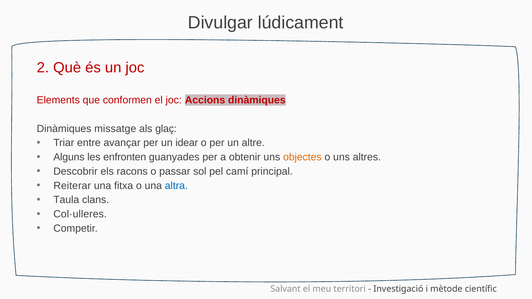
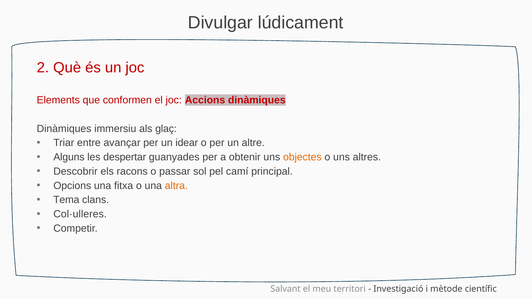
missatge: missatge -> immersiu (115, 129)
enfronten: enfronten -> despertar (125, 157)
Reiterar: Reiterar -> Opcions (72, 186)
altra colour: blue -> orange (176, 186)
Taula: Taula -> Tema (66, 200)
